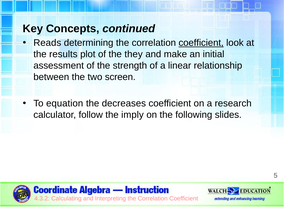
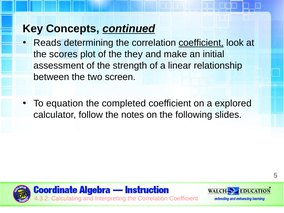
continued underline: none -> present (129, 29)
results: results -> scores (63, 54)
decreases: decreases -> completed (124, 103)
research: research -> explored (233, 103)
imply: imply -> notes (133, 115)
